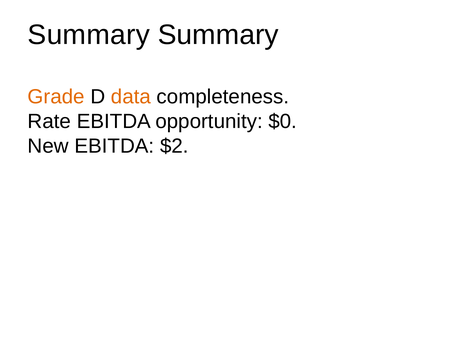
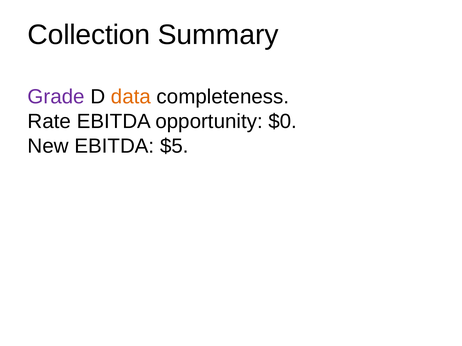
Summary: Summary -> Collection (89, 35)
Grade colour: orange -> purple (56, 97)
$2: $2 -> $5 (174, 146)
